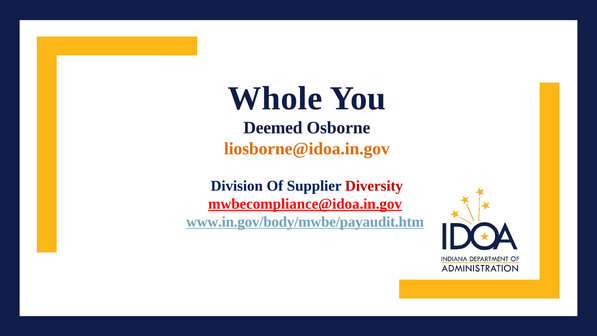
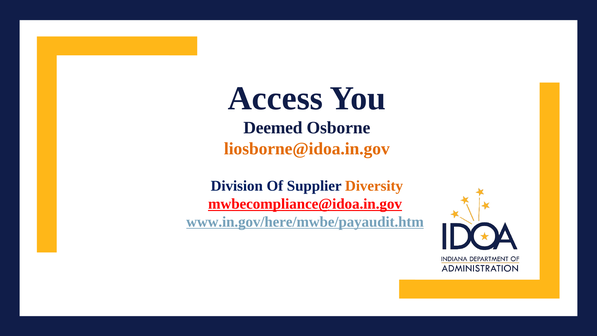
Whole: Whole -> Access (275, 98)
Diversity colour: red -> orange (374, 186)
www.in.gov/body/mwbe/payaudit.htm: www.in.gov/body/mwbe/payaudit.htm -> www.in.gov/here/mwbe/payaudit.htm (305, 222)
